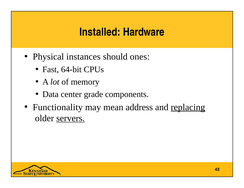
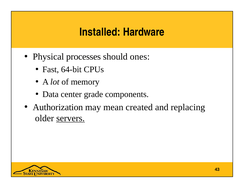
instances: instances -> processes (84, 57)
Functionality: Functionality -> Authorization (58, 107)
address: address -> created (139, 107)
replacing underline: present -> none (188, 107)
